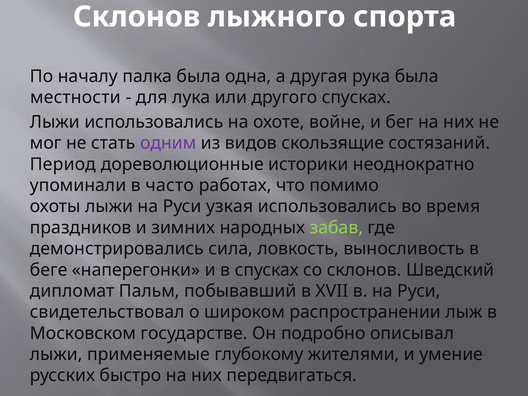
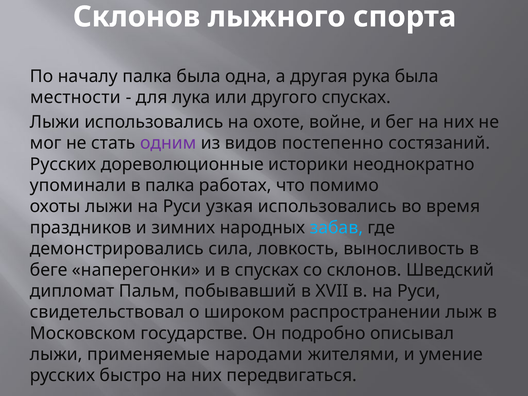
скользящие: скользящие -> постепенно (333, 143)
Период: Период -> Русских (63, 164)
в часто: часто -> палка (170, 185)
забав colour: light green -> light blue (336, 228)
глубокому: глубокому -> народами (259, 354)
